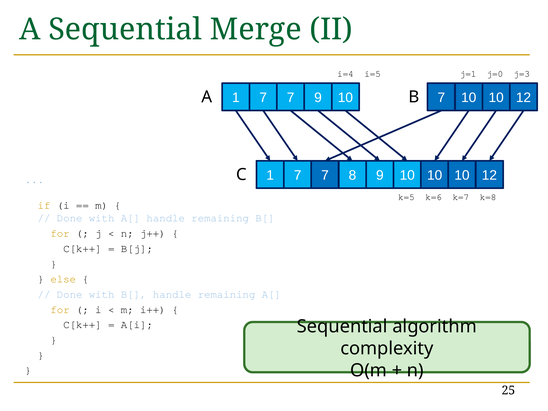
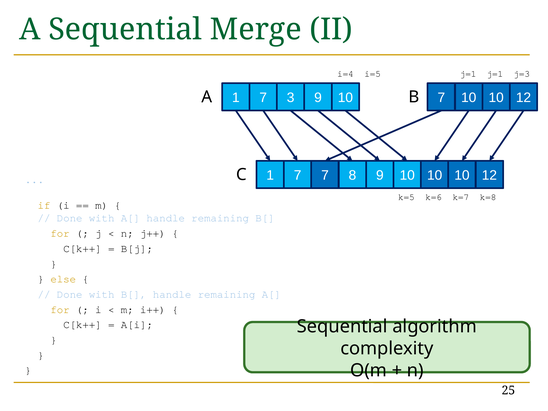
j=1 j=0: j=0 -> j=1 (495, 74)
7: 7 -> 3 (291, 98)
